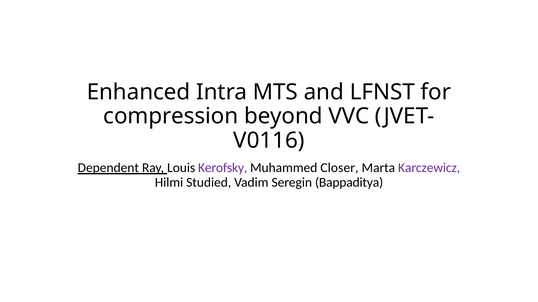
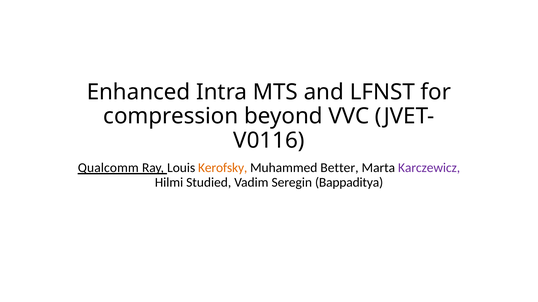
Dependent: Dependent -> Qualcomm (108, 168)
Kerofsky colour: purple -> orange (223, 168)
Closer: Closer -> Better (339, 168)
